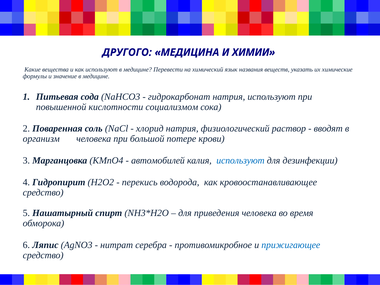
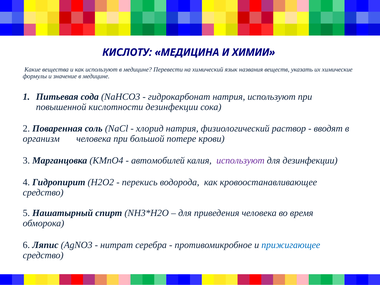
ДРУГОГО: ДРУГОГО -> КИСЛОТУ (127, 52)
кислотности социализмом: социализмом -> дезинфекции (172, 107)
используют colour: blue -> purple (240, 161)
